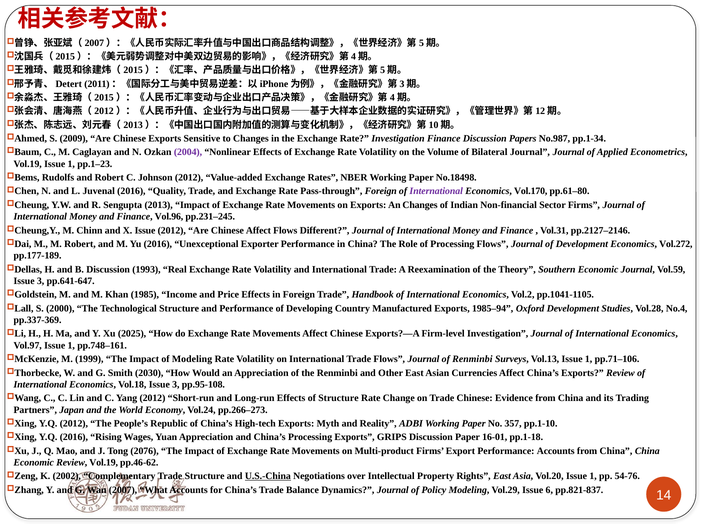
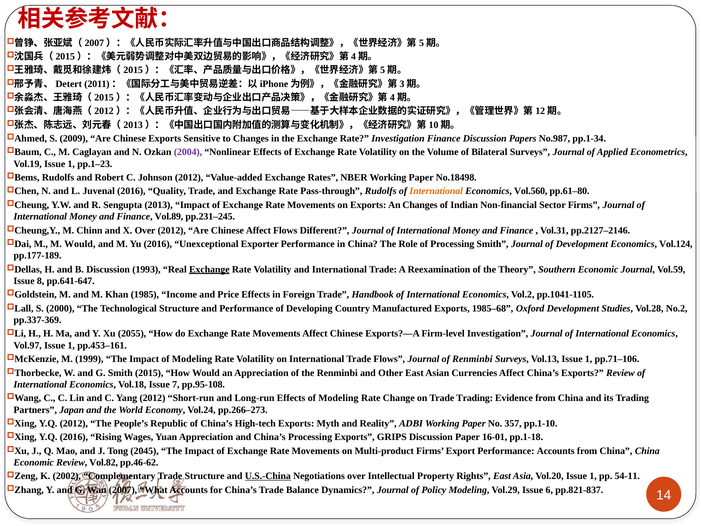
Bilateral Journal: Journal -> Surveys (530, 152)
Pass-through Foreign: Foreign -> Rudolfs (381, 191)
International colour: purple -> orange (436, 191)
Vol.170: Vol.170 -> Vol.560 (531, 191)
Vol.96: Vol.96 -> Vol.89 (169, 217)
X Issue: Issue -> Over (145, 230)
M Robert: Robert -> Would (80, 244)
Processing Flows: Flows -> Smith (493, 244)
Vol.272: Vol.272 -> Vol.124 (676, 244)
Exchange underline: none -> present (209, 269)
3: 3 -> 8 (41, 281)
1985–94: 1985–94 -> 1985–68 (493, 308)
No.4: No.4 -> No.2 (677, 308)
2025: 2025 -> 2055 (132, 334)
pp.748–161: pp.748–161 -> pp.453–161 (102, 345)
2030: 2030 -> 2015 (149, 373)
Vol.18 Issue 3: 3 -> 7 (176, 384)
Effects of Structure: Structure -> Modeling (338, 398)
Trade Chinese: Chinese -> Trading (475, 398)
2076: 2076 -> 2045 (145, 451)
Review Vol.19: Vol.19 -> Vol.82 (104, 462)
54-76: 54-76 -> 54-11 (627, 476)
